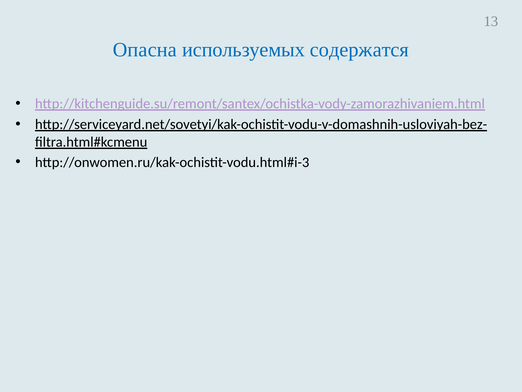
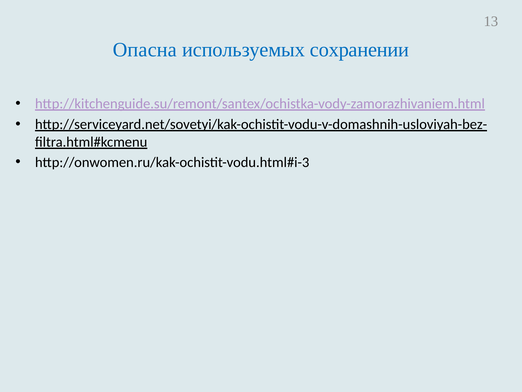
содержатся: содержатся -> сохранении (360, 50)
